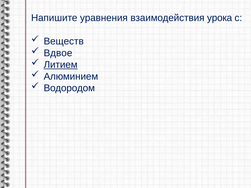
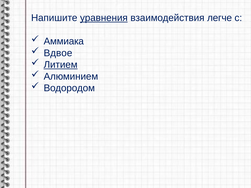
уравнения underline: none -> present (104, 18)
урока: урока -> легче (220, 18)
Веществ: Веществ -> Аммиака (64, 41)
